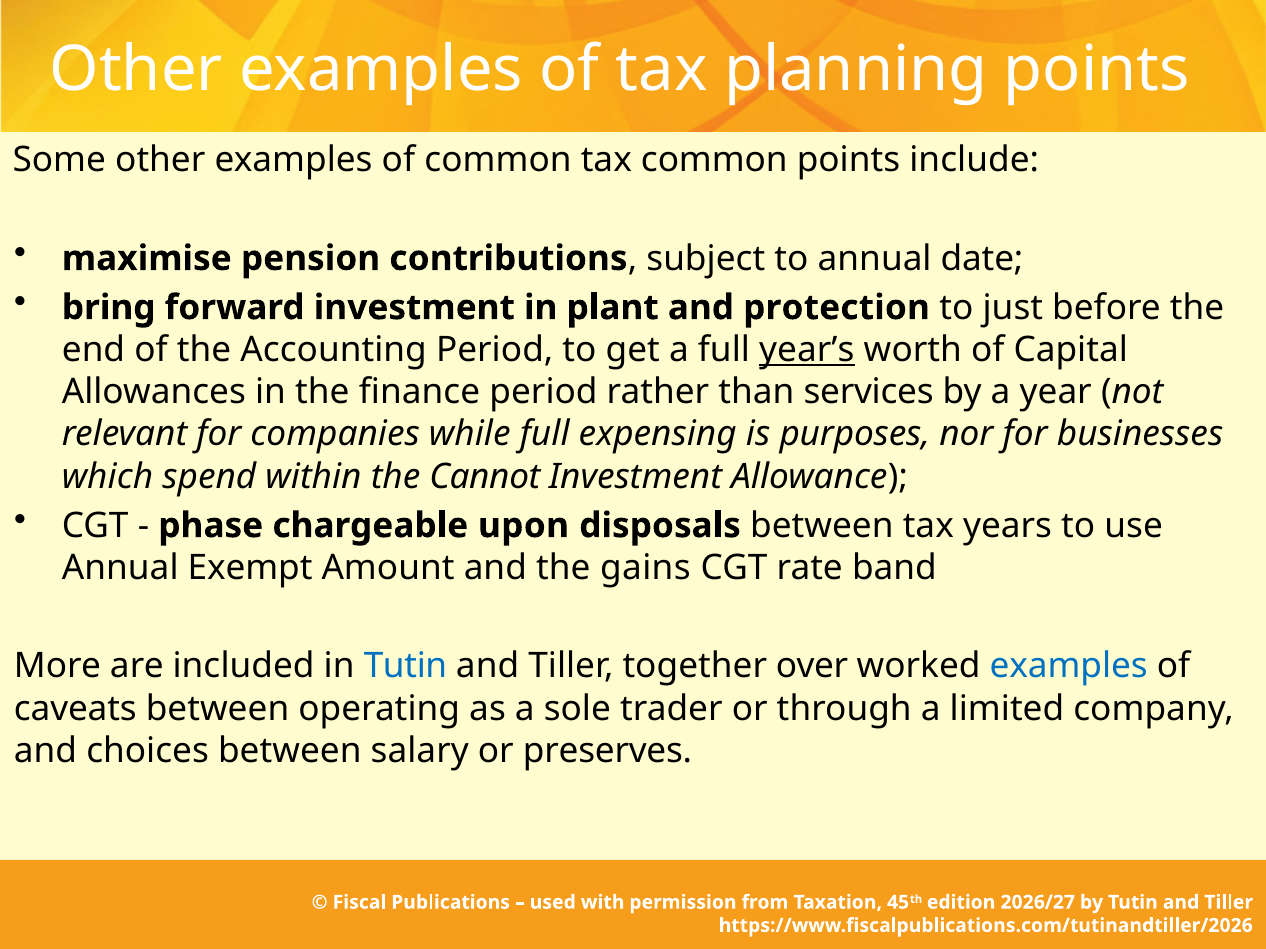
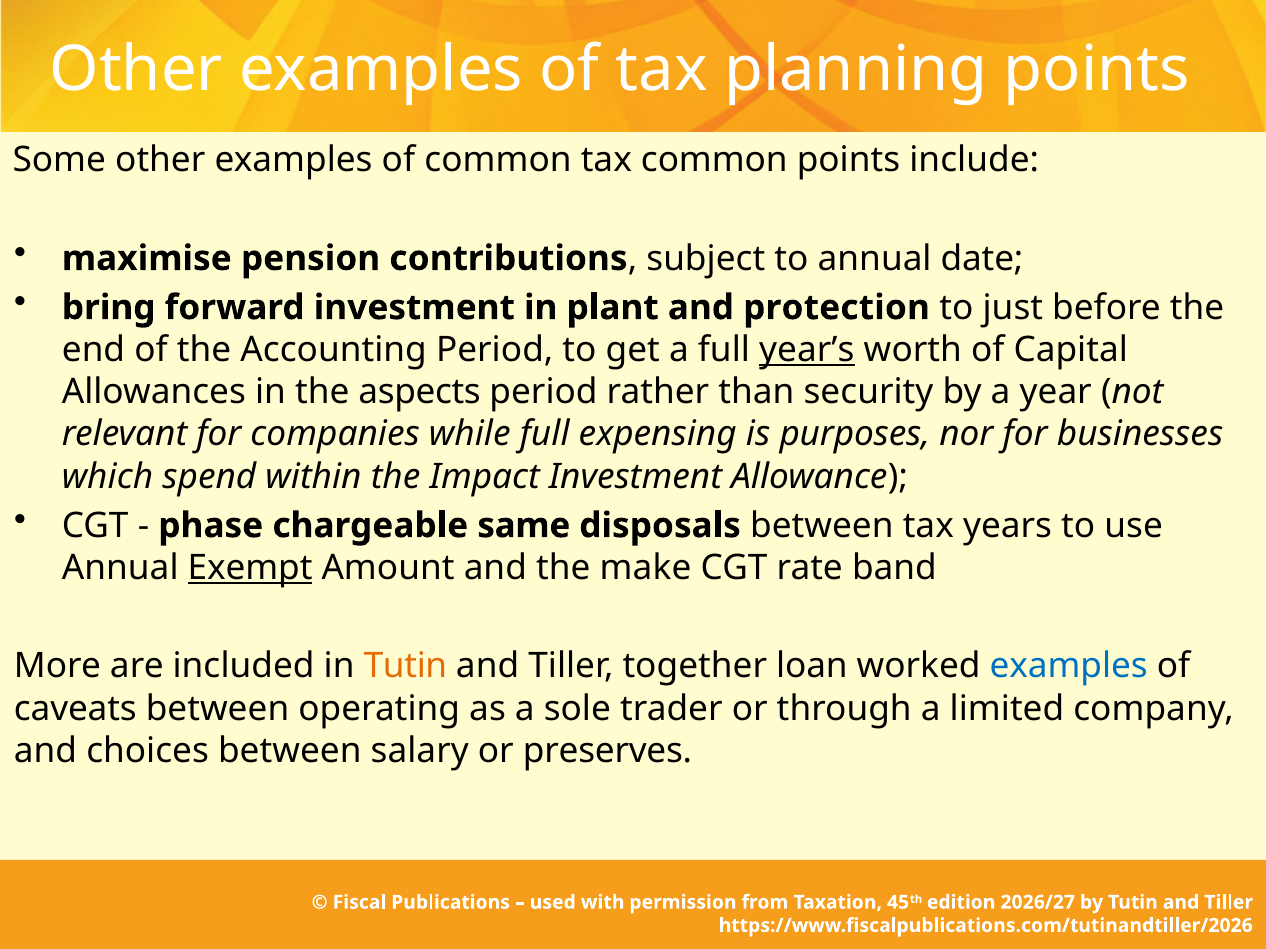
finance: finance -> aspects (420, 392)
services: services -> security (868, 392)
Cannot: Cannot -> Impact (485, 477)
upon: upon -> same (524, 526)
Exempt underline: none -> present (250, 568)
gains: gains -> make (646, 568)
Tutin colour: blue -> orange (406, 667)
over: over -> loan (812, 667)
